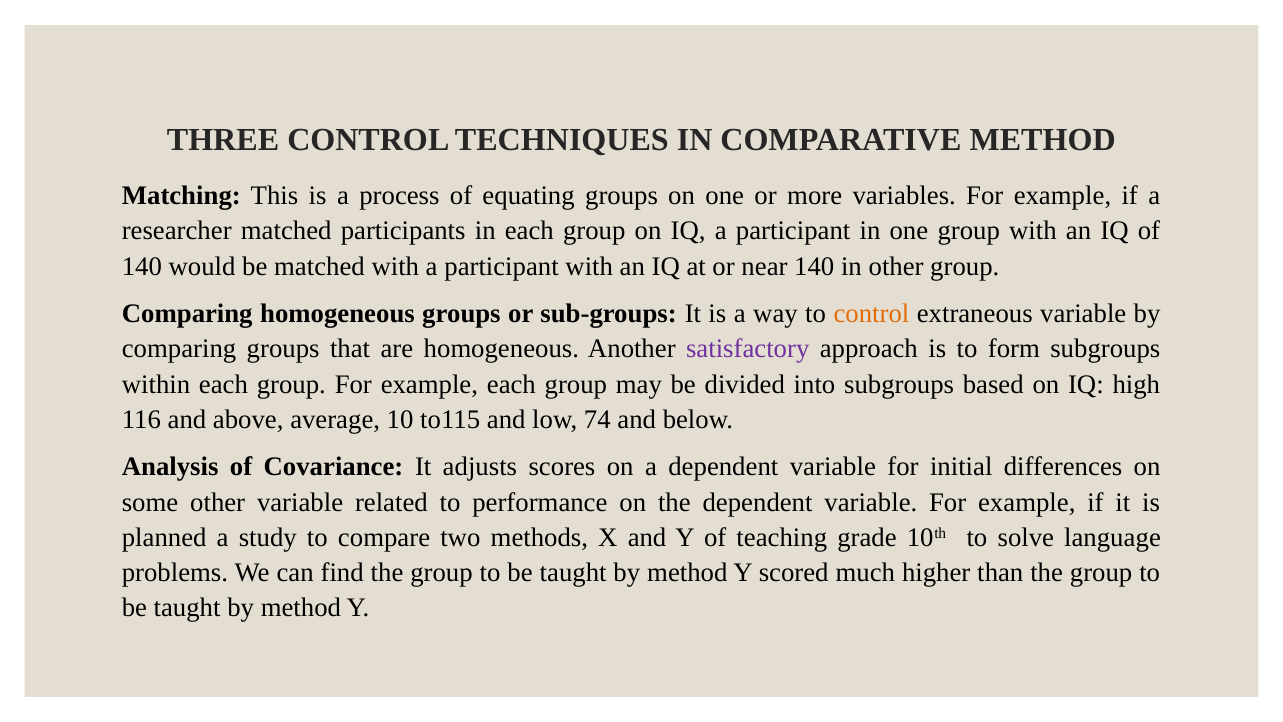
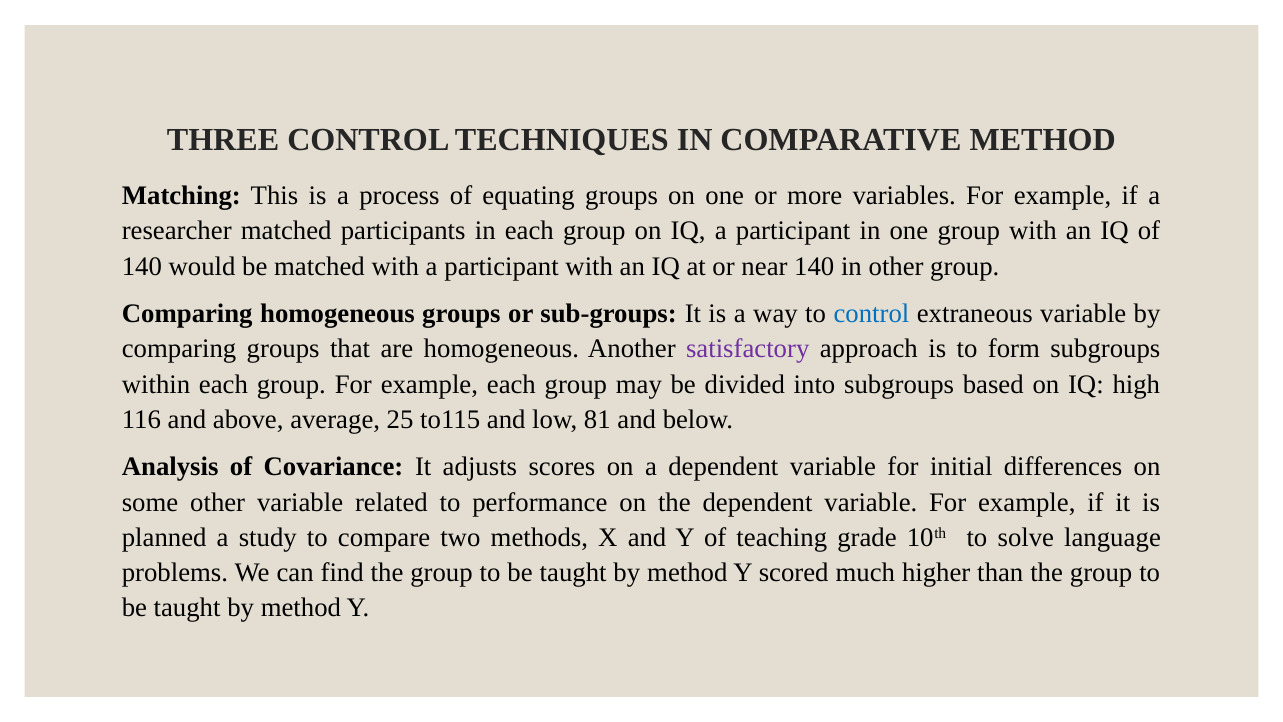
control colour: orange -> blue (871, 314)
10: 10 -> 25 (400, 419)
74: 74 -> 81 (597, 419)
